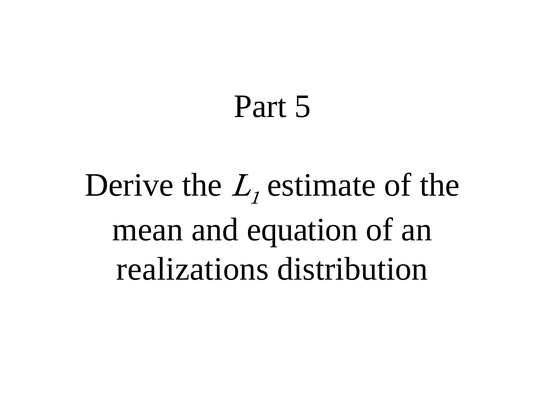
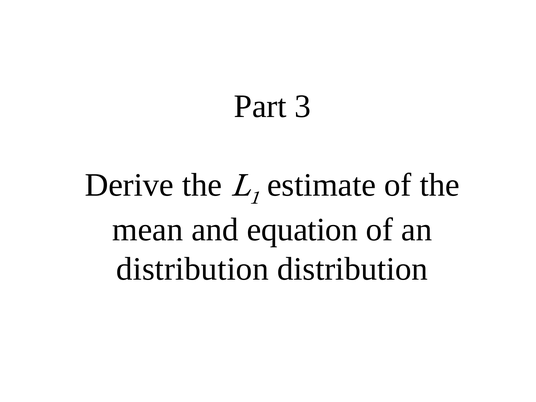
5: 5 -> 3 (303, 106)
realizations: realizations -> distribution (193, 269)
